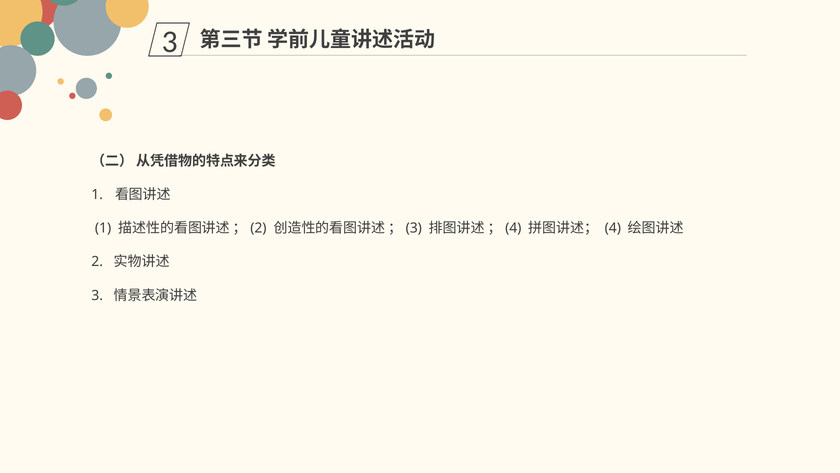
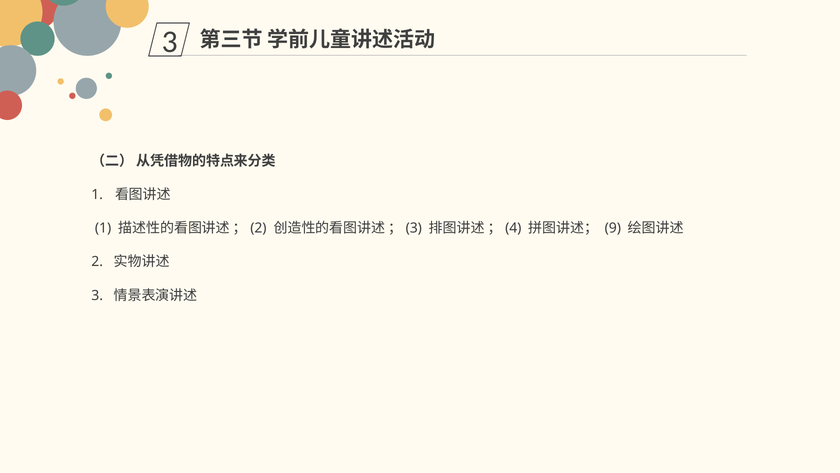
4: 4 -> 9 (613, 228)
